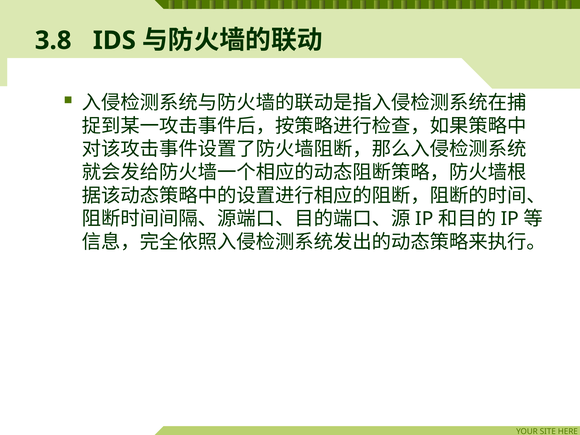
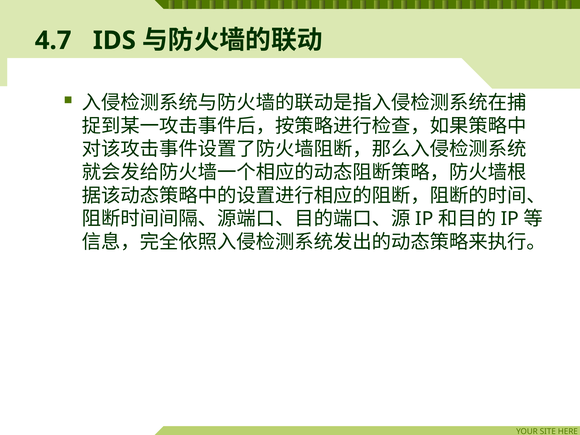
3.8: 3.8 -> 4.7 (53, 40)
